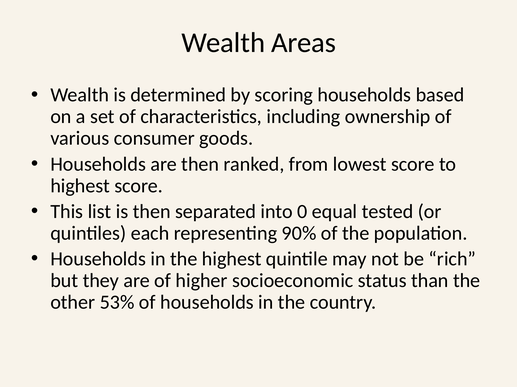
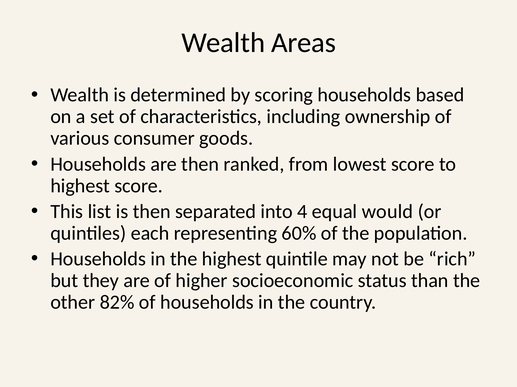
0: 0 -> 4 (302, 212)
tested: tested -> would (387, 212)
90%: 90% -> 60% (299, 234)
53%: 53% -> 82% (117, 303)
